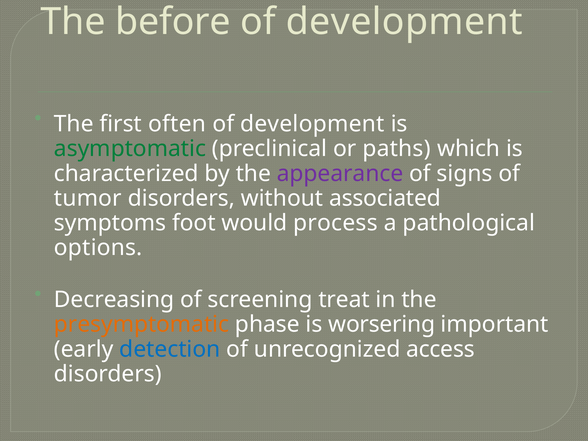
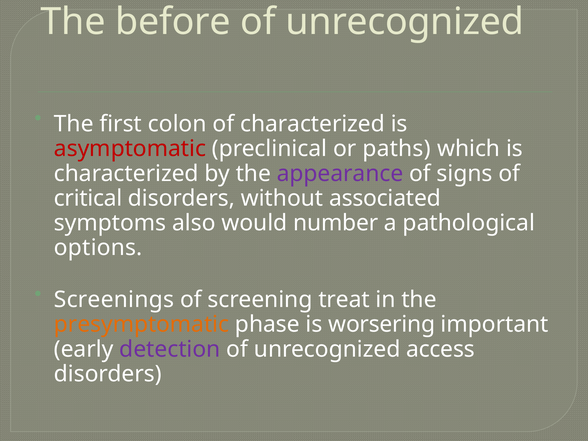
development: development -> unrecognized (405, 22)
often: often -> colon (177, 124)
development: development -> characterized (312, 124)
asymptomatic colour: green -> red (130, 149)
tumor: tumor -> critical (88, 198)
foot: foot -> also (194, 223)
process: process -> number (336, 223)
Decreasing: Decreasing -> Screenings (114, 300)
detection colour: blue -> purple (170, 349)
